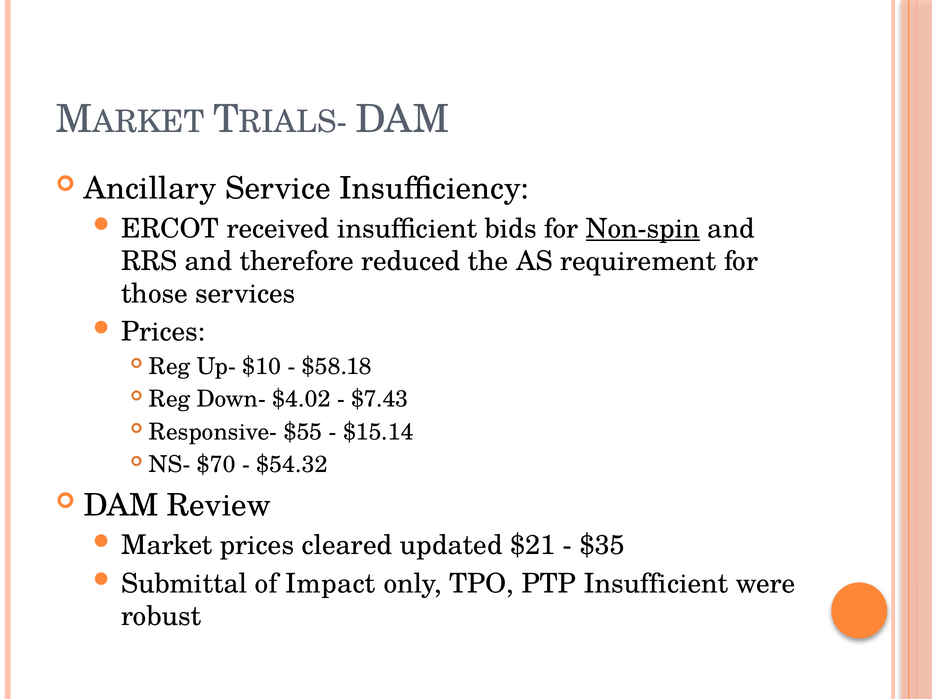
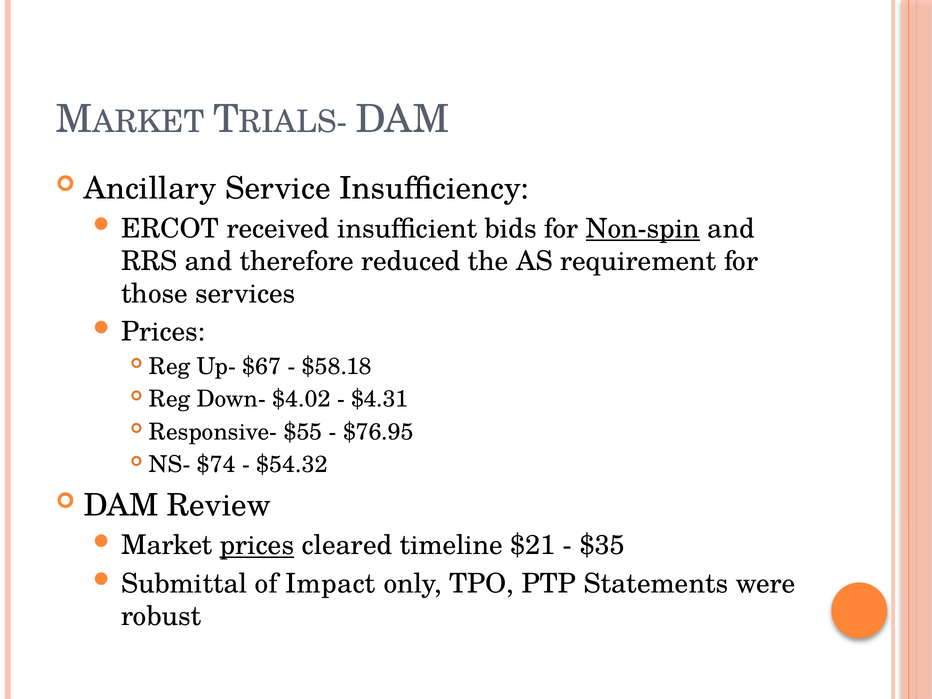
$10: $10 -> $67 (262, 367)
$7.43: $7.43 -> $4.31 (380, 399)
$15.14: $15.14 -> $76.95 (378, 432)
$70: $70 -> $74 (216, 464)
prices underline: none -> present (257, 545)
updated: updated -> timeline (451, 545)
PTP Insufficient: Insufficient -> Statements (656, 584)
